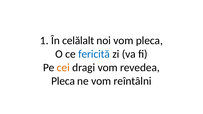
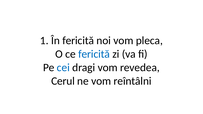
În celălalt: celălalt -> fericită (78, 41)
cei colour: orange -> blue (63, 68)
Pleca: Pleca -> Cerul (63, 81)
